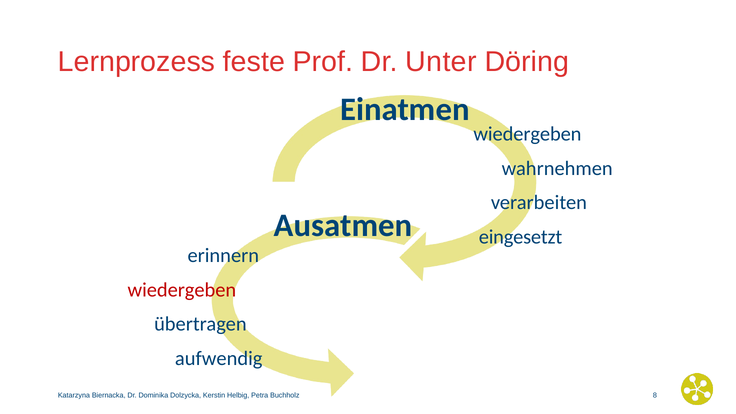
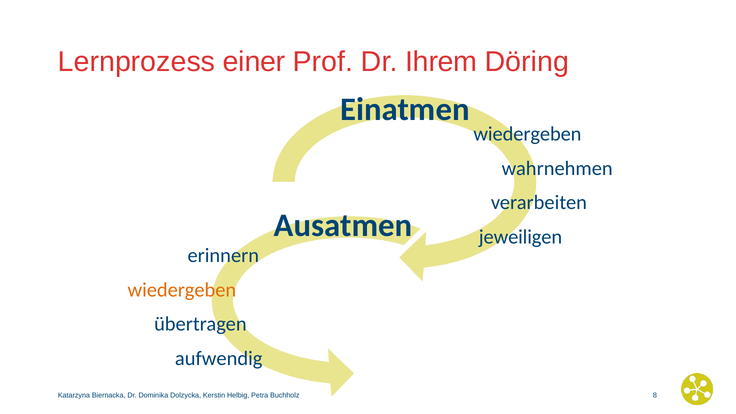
feste: feste -> einer (254, 62)
Unter: Unter -> Ihrem (441, 62)
eingesetzt: eingesetzt -> jeweiligen (520, 237)
wiedergeben colour: red -> orange (182, 290)
